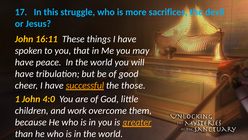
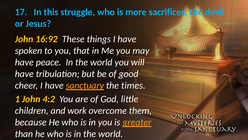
16:11: 16:11 -> 16:92 (47, 39)
successful: successful -> sanctuary (85, 85)
those: those -> times (133, 85)
4:0: 4:0 -> 4:2 (49, 99)
